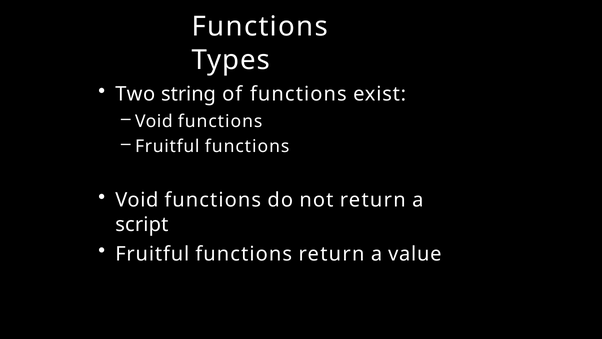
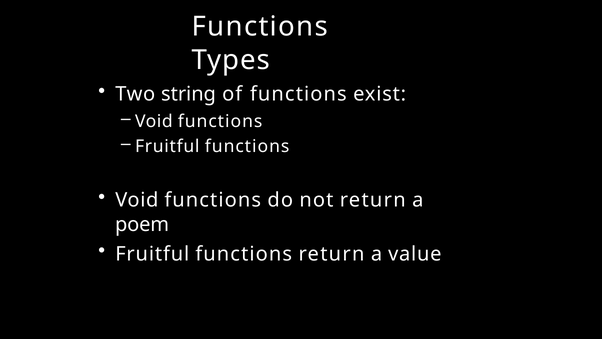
script: script -> poem (142, 224)
